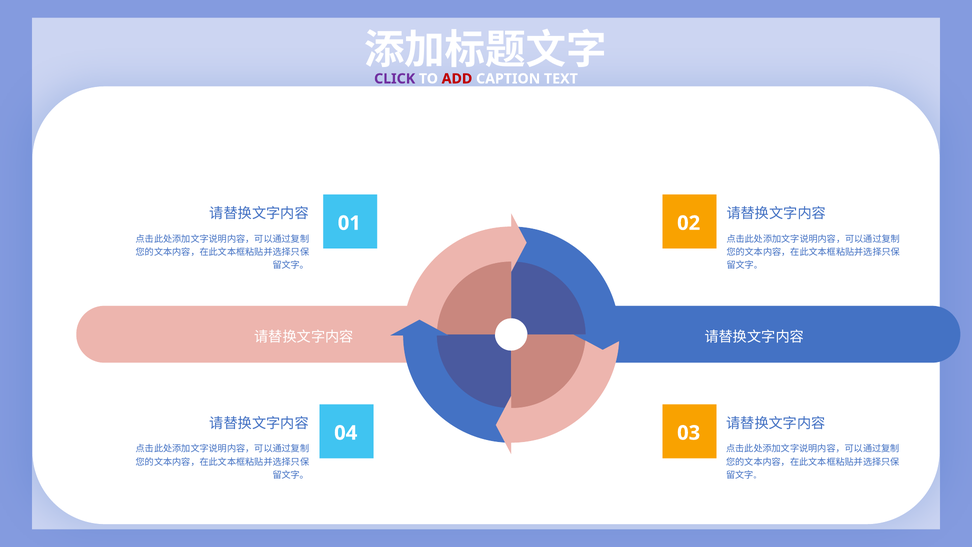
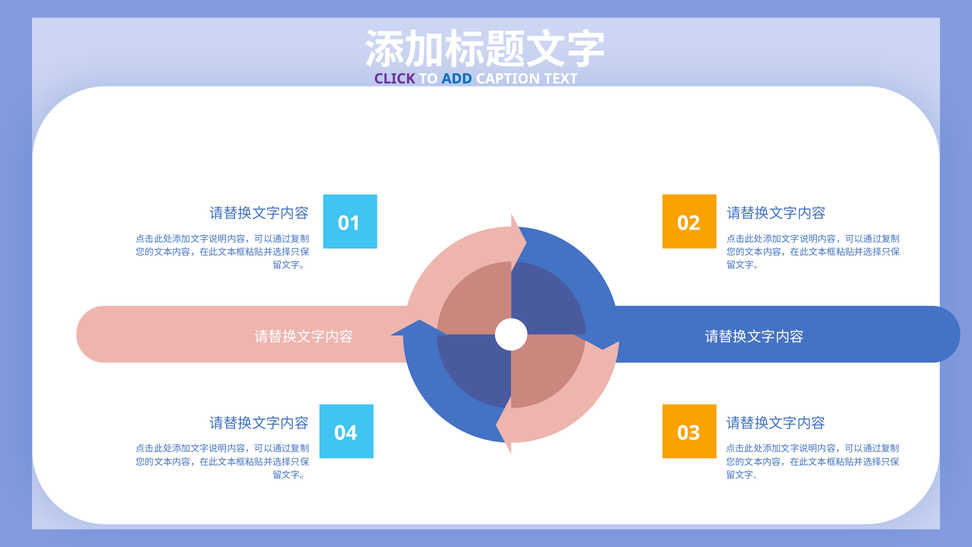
ADD colour: red -> blue (457, 79)
